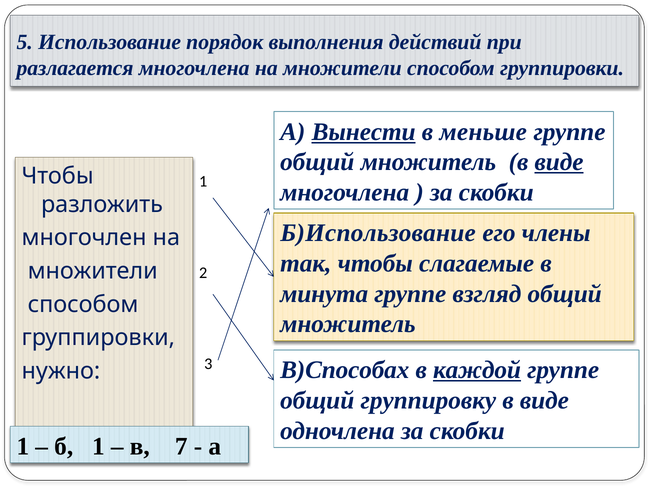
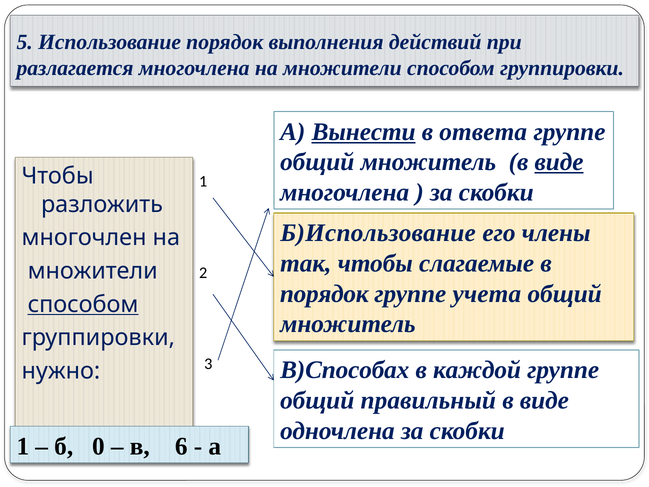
меньше: меньше -> ответа (483, 132)
минута: минута -> порядок (324, 294)
взгляд: взгляд -> учета (487, 294)
способом underline: none -> present (83, 304)
каждой underline: present -> none (477, 370)
группировку: группировку -> правильный (428, 400)
б 1: 1 -> 0 (98, 446)
7: 7 -> 6 (181, 446)
